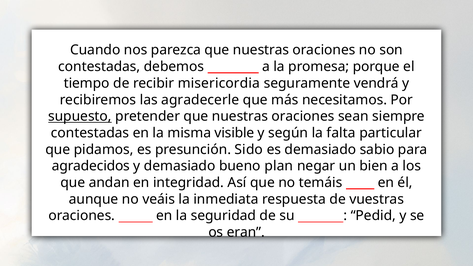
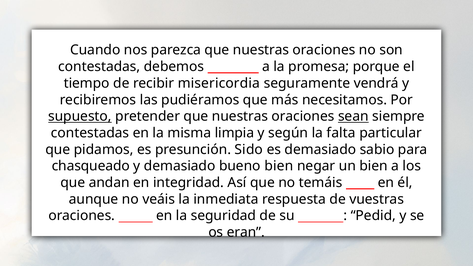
agradecerle: agradecerle -> pudiéramos (200, 100)
sean underline: none -> present (353, 116)
visible: visible -> limpia (234, 133)
agradecidos: agradecidos -> chasqueado (91, 166)
bueno plan: plan -> bien (279, 166)
